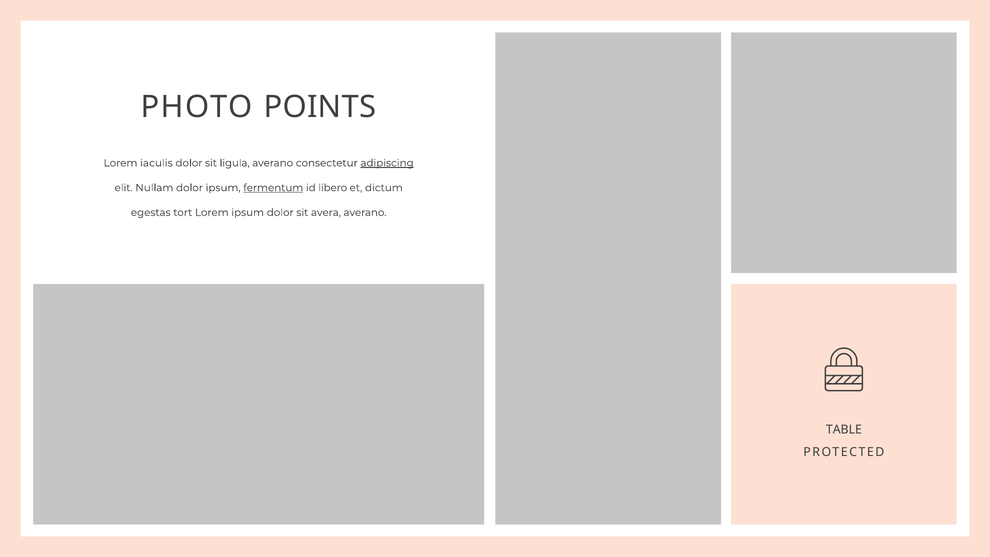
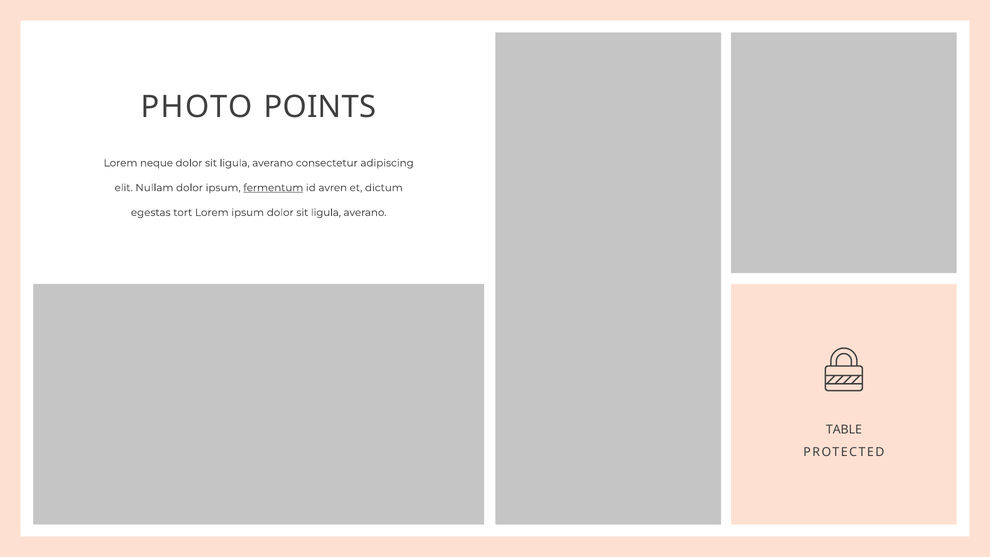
iaculis: iaculis -> neque (156, 163)
adipiscing underline: present -> none (387, 163)
libero: libero -> avren (333, 188)
ipsum dolor sit avera: avera -> ligula (326, 212)
